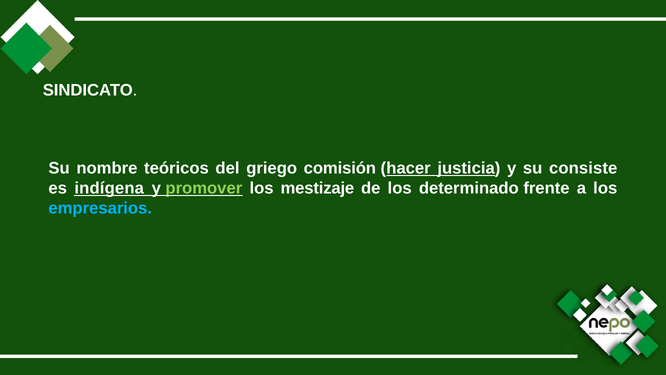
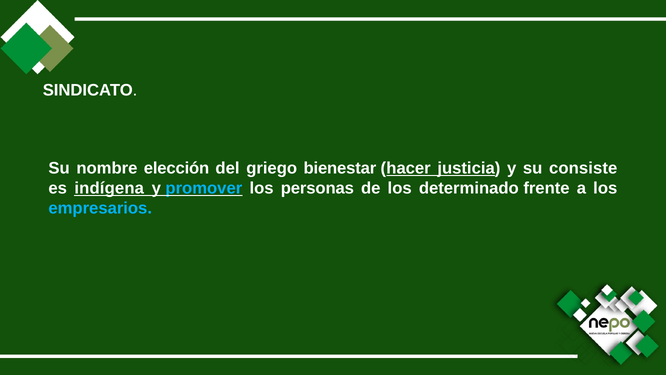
teóricos: teóricos -> elección (177, 168)
comisión: comisión -> bienestar (340, 168)
promover colour: light green -> light blue (204, 188)
mestizaje: mestizaje -> personas (317, 188)
